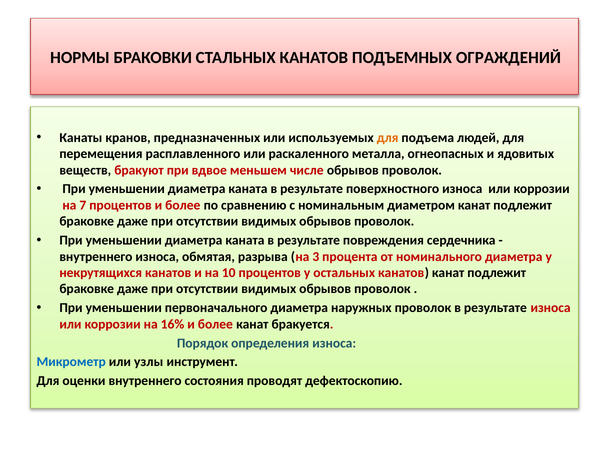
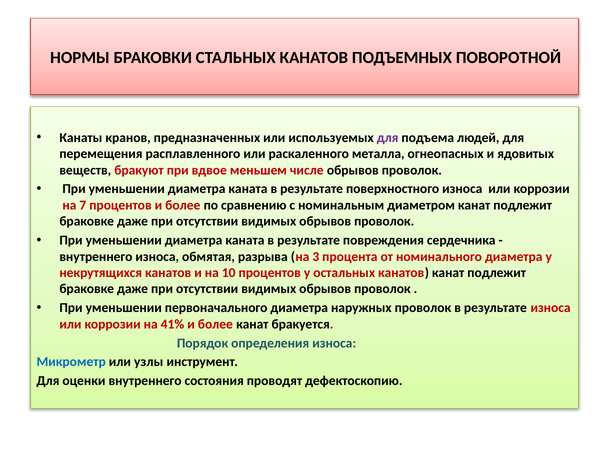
ОГРАЖДЕНИЙ: ОГРАЖДЕНИЙ -> ПОВОРОТНОЙ (508, 58)
для colour: orange -> purple (388, 138)
16%: 16% -> 41% (173, 324)
